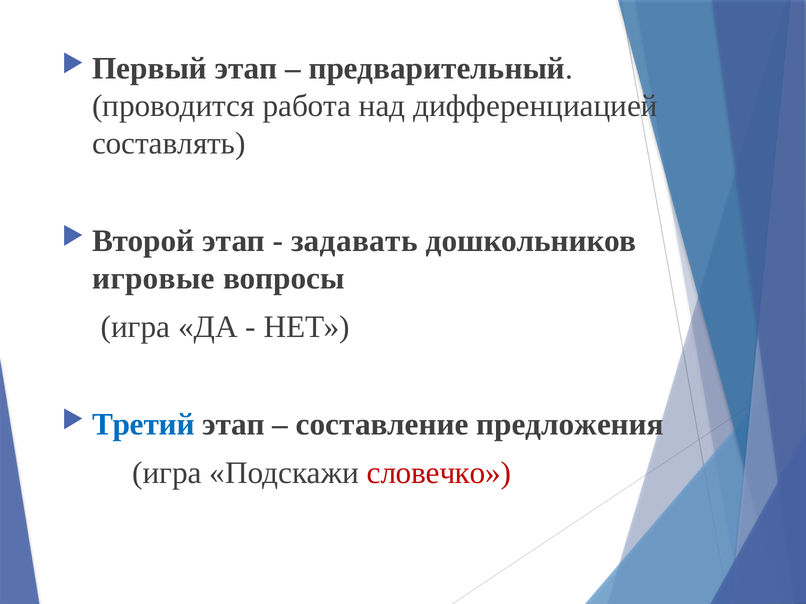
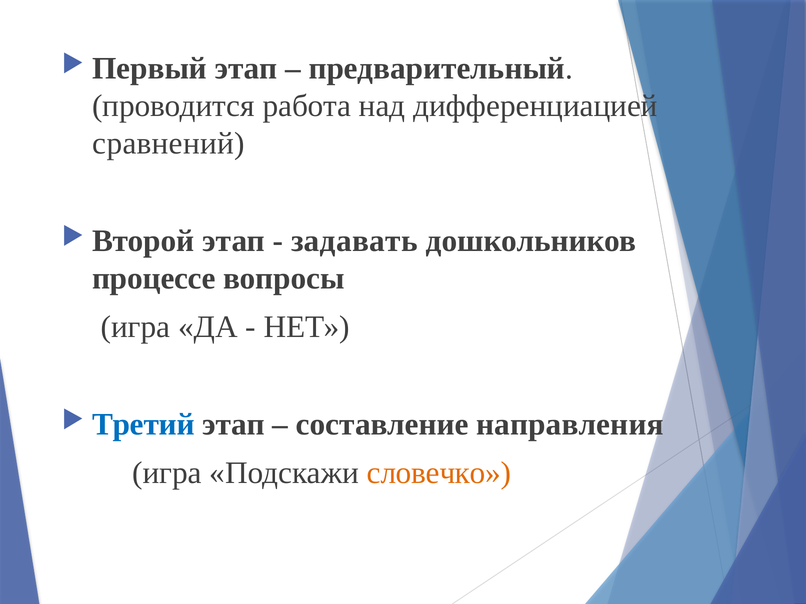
составлять: составлять -> сравнений (169, 143)
игровые: игровые -> процессе (154, 278)
предложения: предложения -> направления (570, 425)
словечко colour: red -> orange (439, 473)
